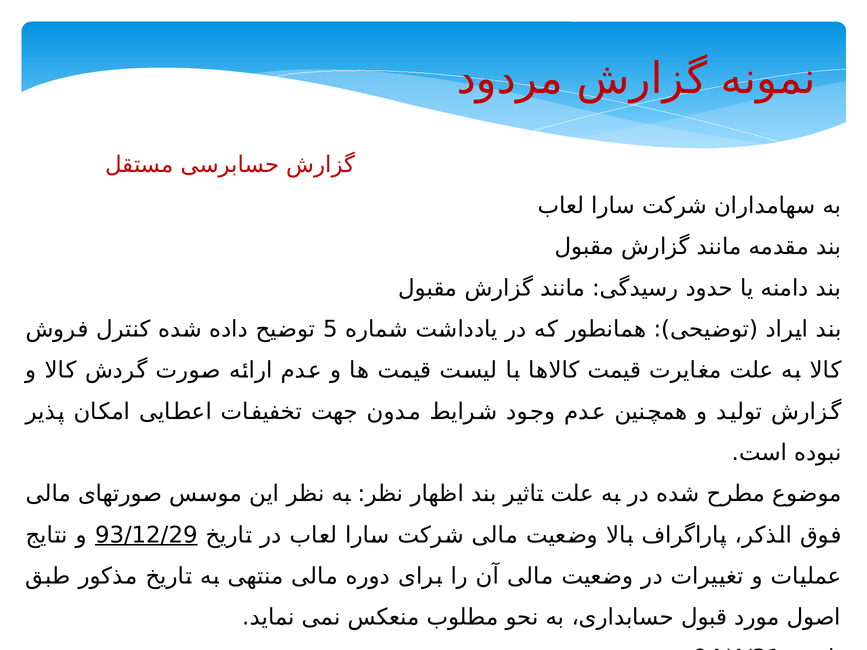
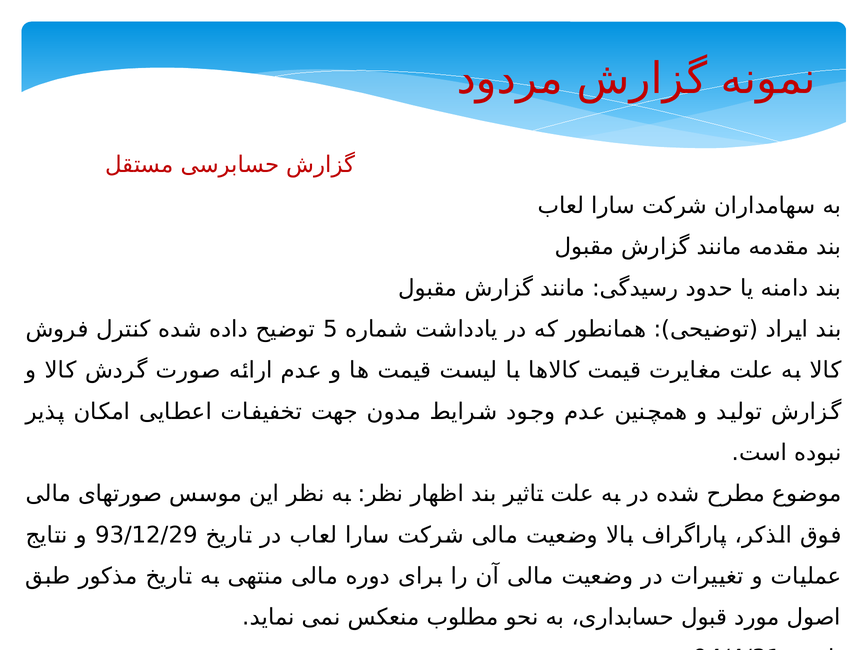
93/12/29 underline: present -> none (146, 535)
